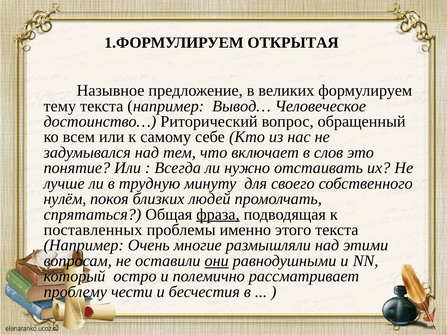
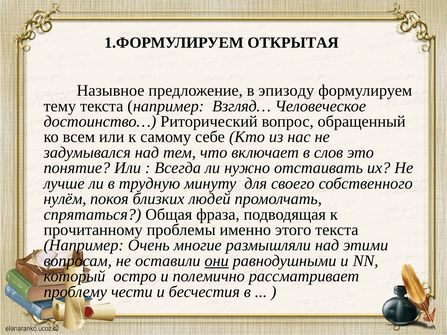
великих: великих -> эпизоду (286, 91)
Вывод…: Вывод… -> Взгляд… (242, 106)
фраза underline: present -> none (218, 215)
поставленных: поставленных -> прочитанному (93, 230)
